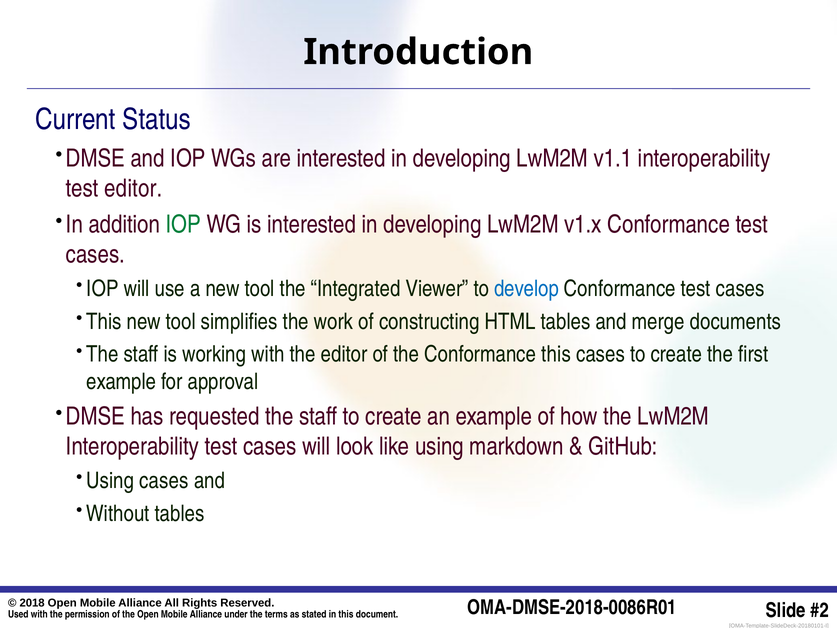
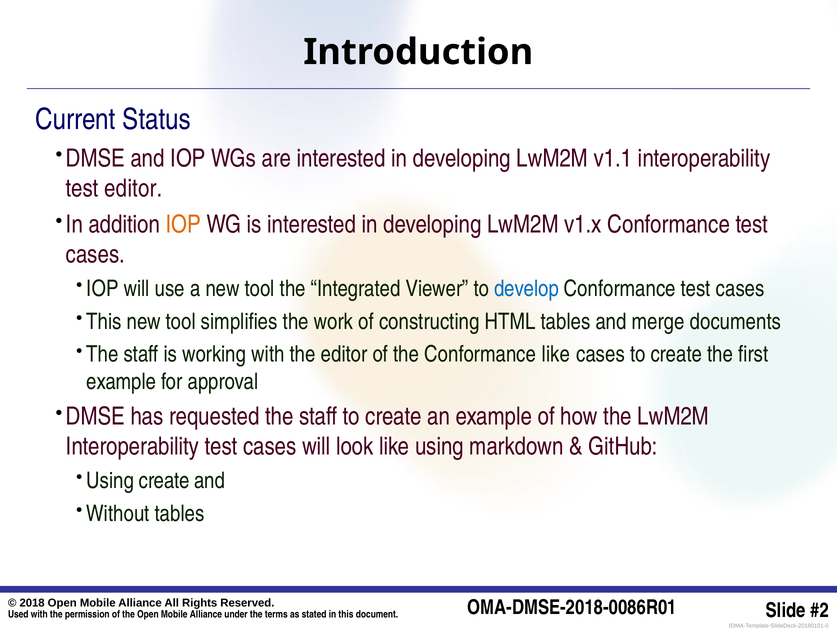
IOP colour: green -> orange (183, 224)
Conformance this: this -> like (556, 354)
Using cases: cases -> create (164, 481)
